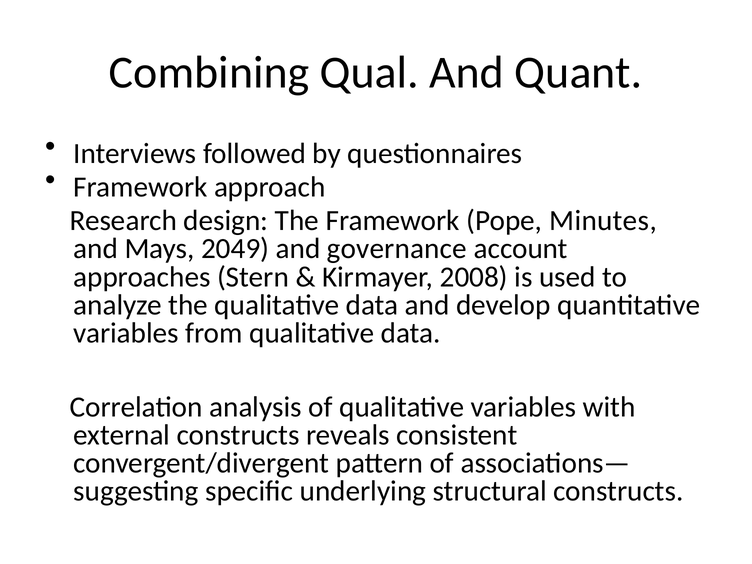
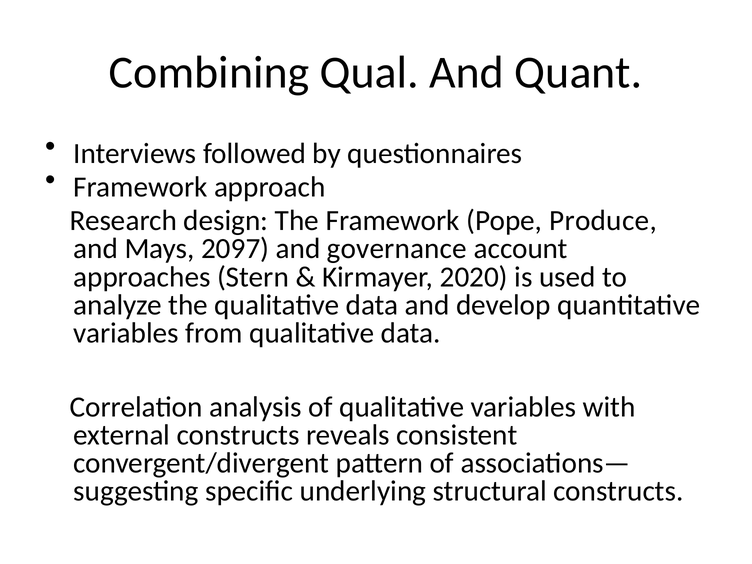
Minutes: Minutes -> Produce (603, 221)
2049: 2049 -> 2097 (235, 249)
2008: 2008 -> 2020 (474, 277)
